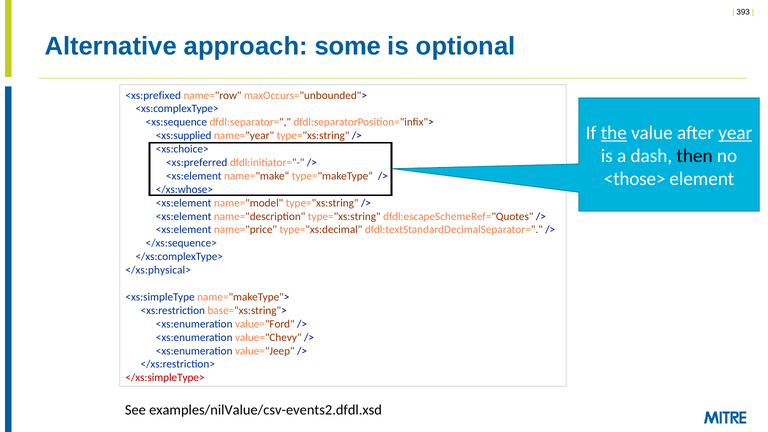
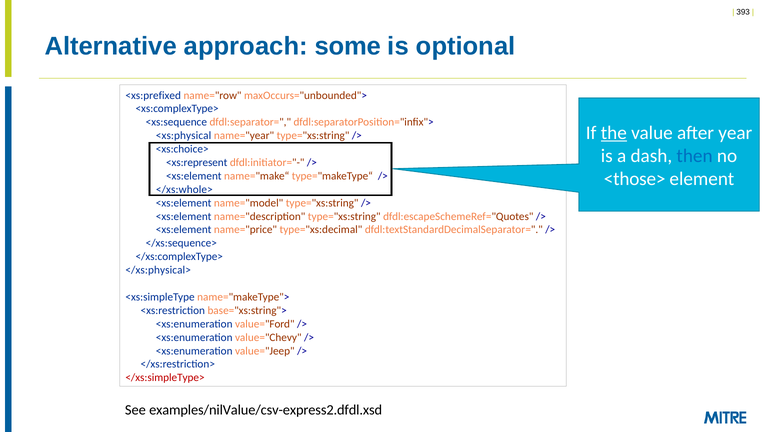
year underline: present -> none (735, 133)
<xs:supplied: <xs:supplied -> <xs:physical (184, 136)
then colour: black -> blue (695, 156)
<xs:preferred: <xs:preferred -> <xs:represent (197, 163)
</xs:whose>: </xs:whose> -> </xs:whole> (184, 189)
examples/nilValue/csv-events2.dfdl.xsd: examples/nilValue/csv-events2.dfdl.xsd -> examples/nilValue/csv-express2.dfdl.xsd (266, 410)
